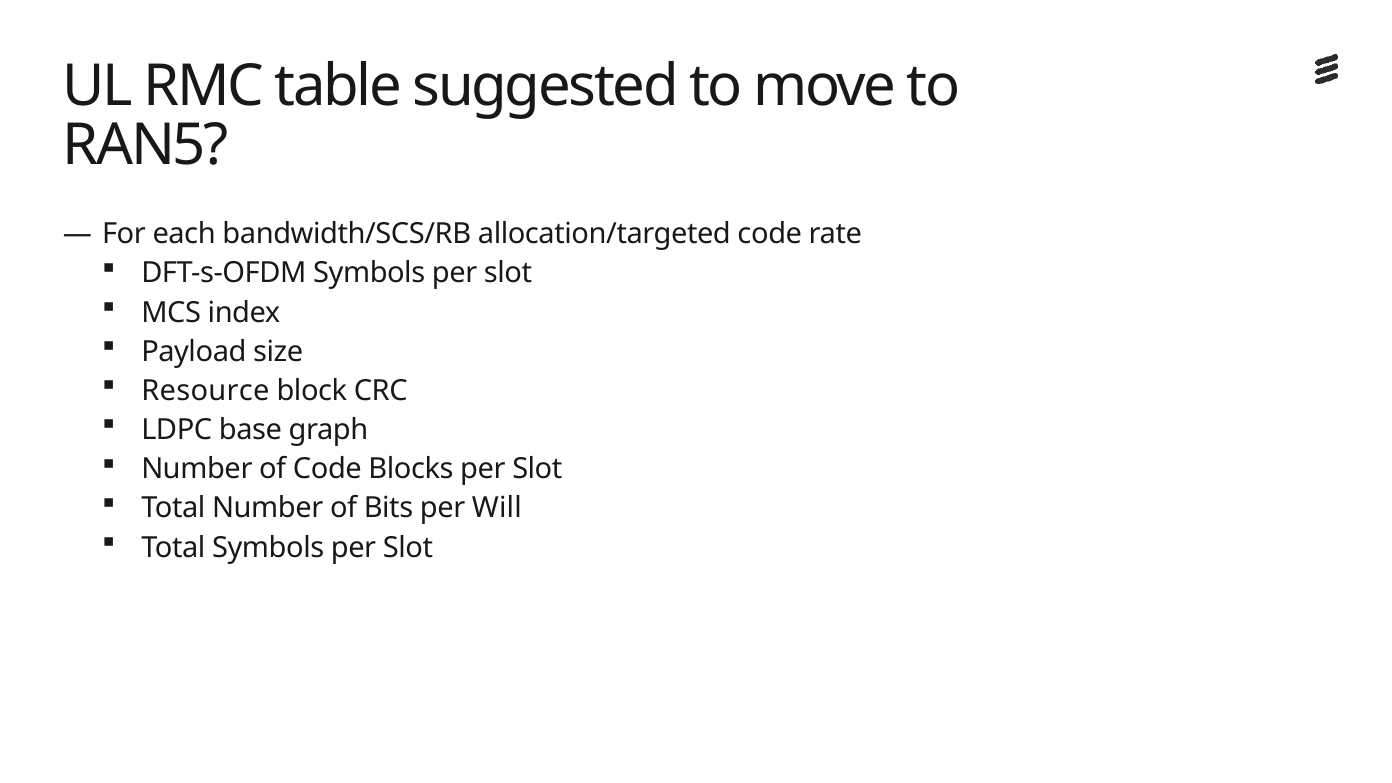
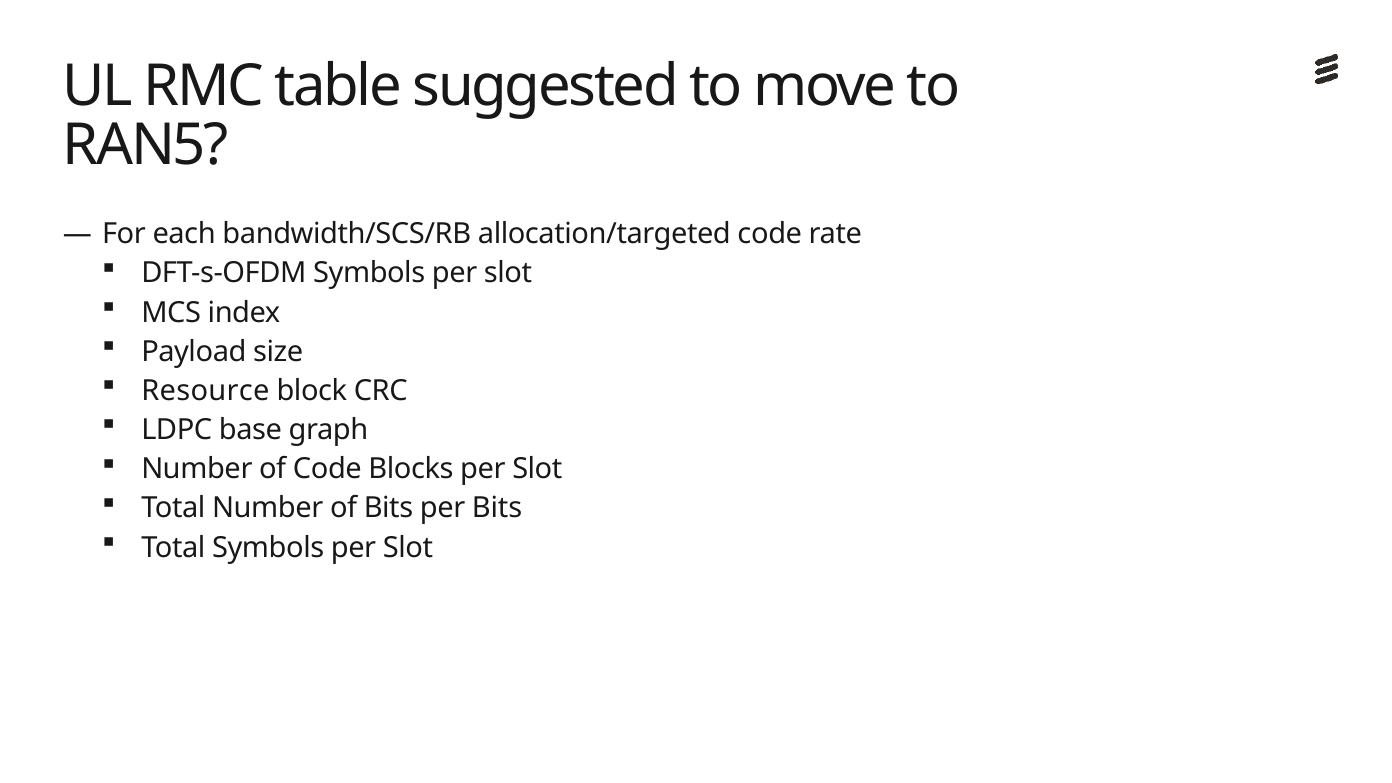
per Will: Will -> Bits (497, 508)
